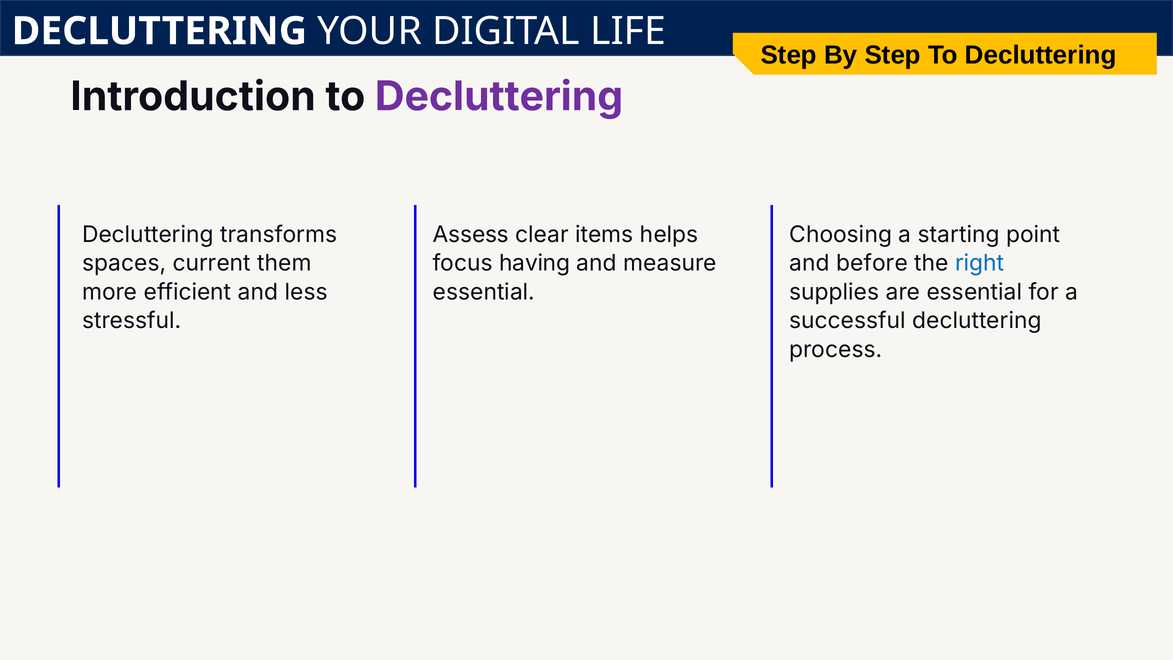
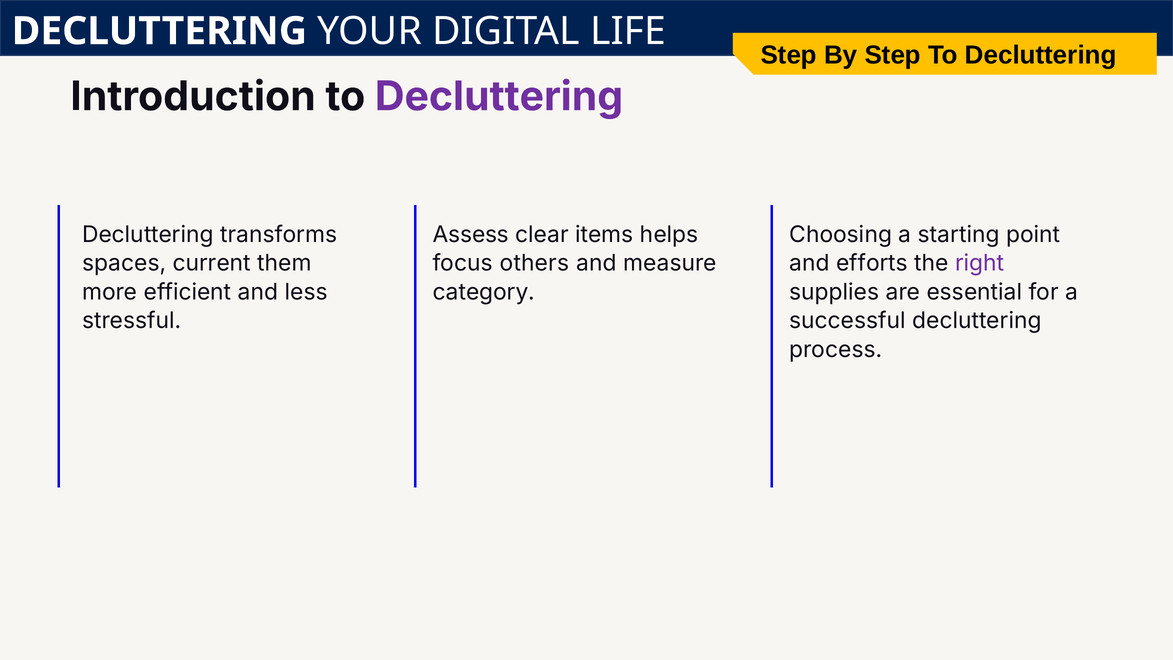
having: having -> others (534, 263)
before: before -> efforts (872, 263)
right colour: blue -> purple (980, 263)
essential: essential -> category (484, 292)
